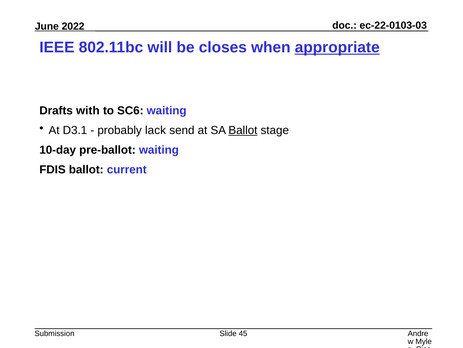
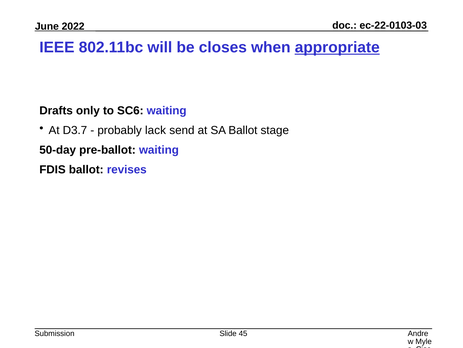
with: with -> only (88, 110)
D3.1: D3.1 -> D3.7 (75, 130)
Ballot underline: present -> none (243, 130)
10-day: 10-day -> 50-day (58, 150)
current: current -> revises (127, 169)
